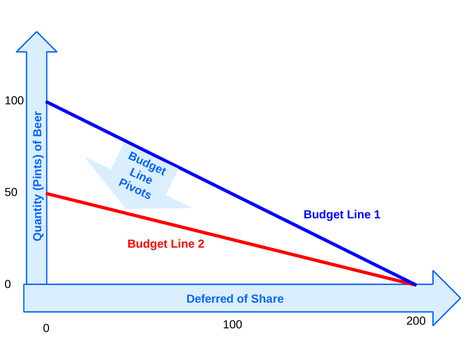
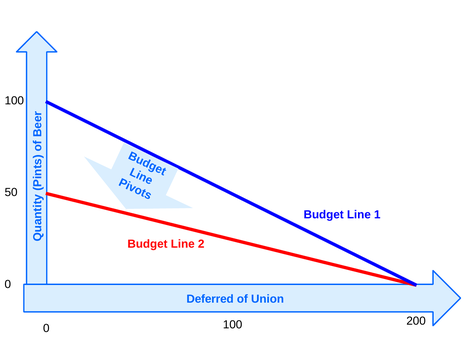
Share: Share -> Union (268, 298)
